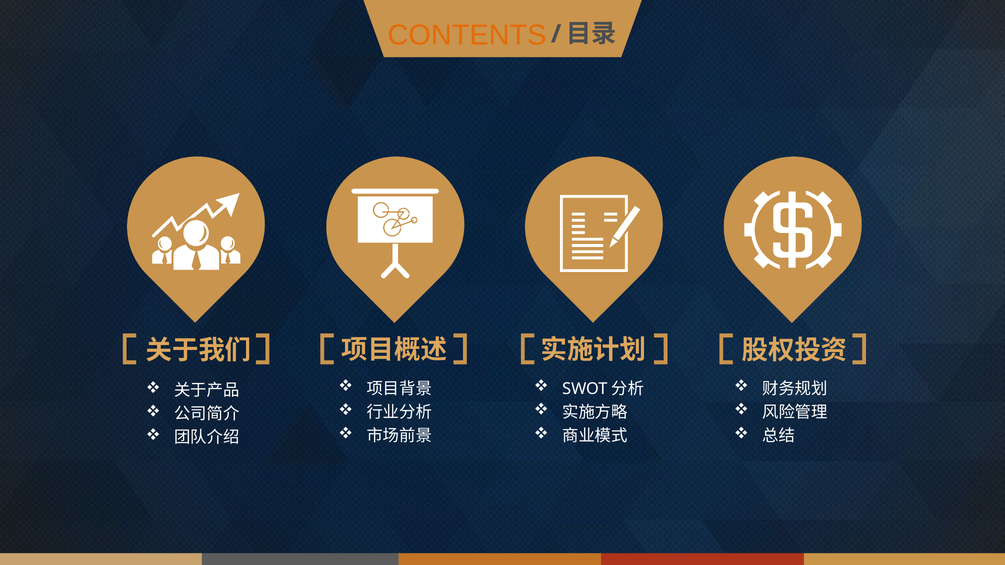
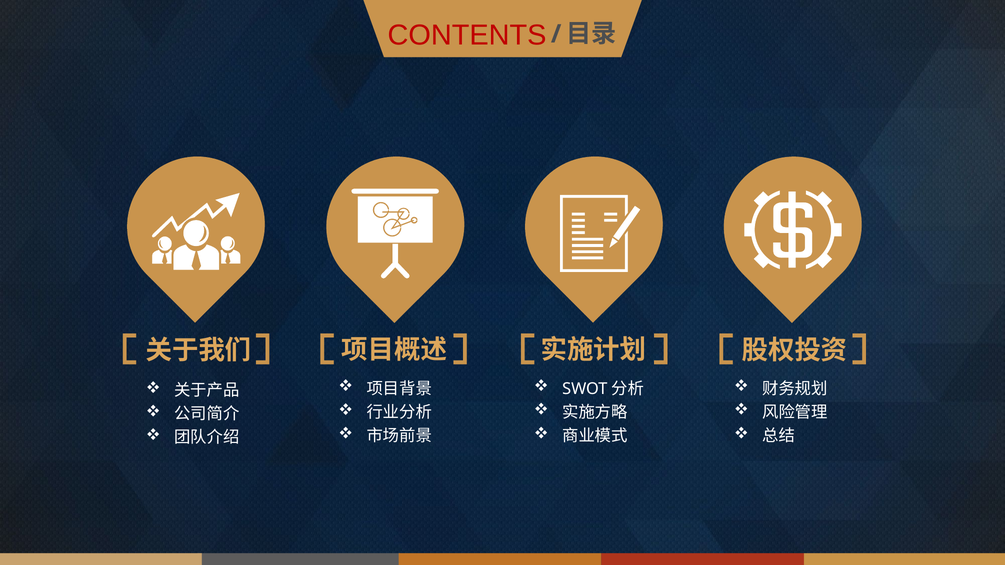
CONTENTS colour: orange -> red (467, 35)
